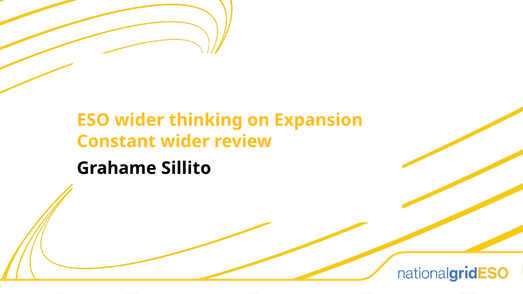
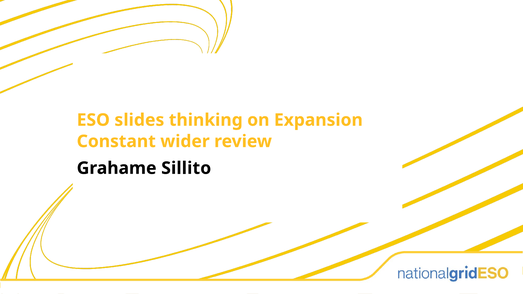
ESO wider: wider -> slides (139, 120)
